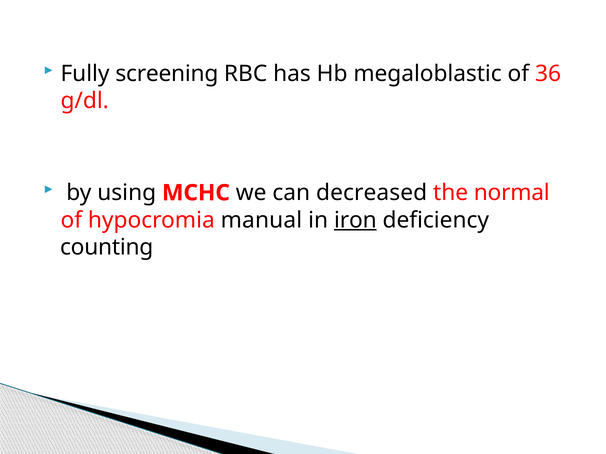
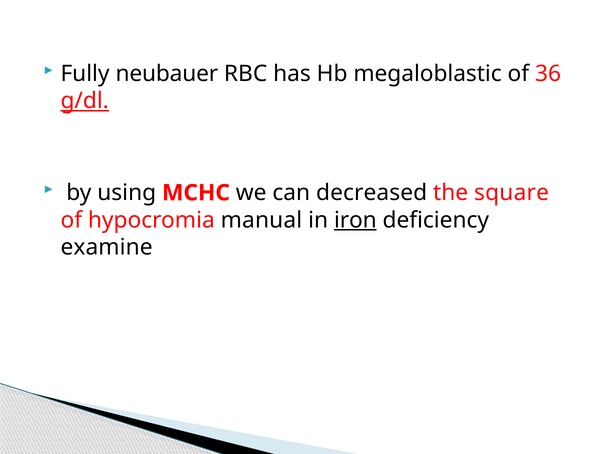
screening: screening -> neubauer (167, 74)
g/dl underline: none -> present (85, 101)
normal: normal -> square (512, 193)
counting: counting -> examine (107, 248)
